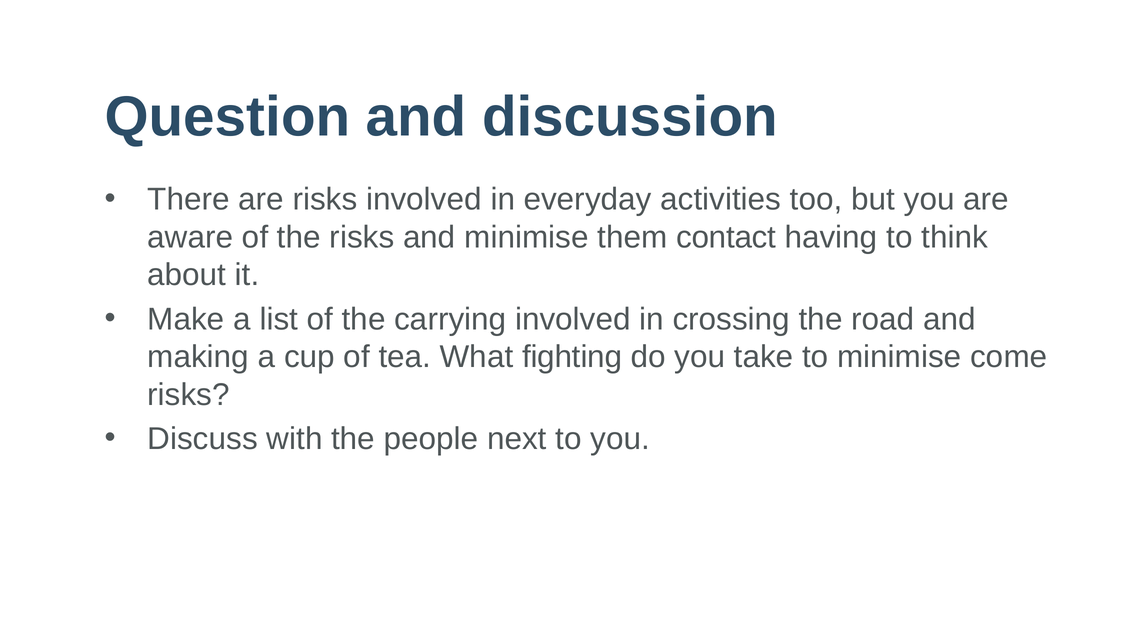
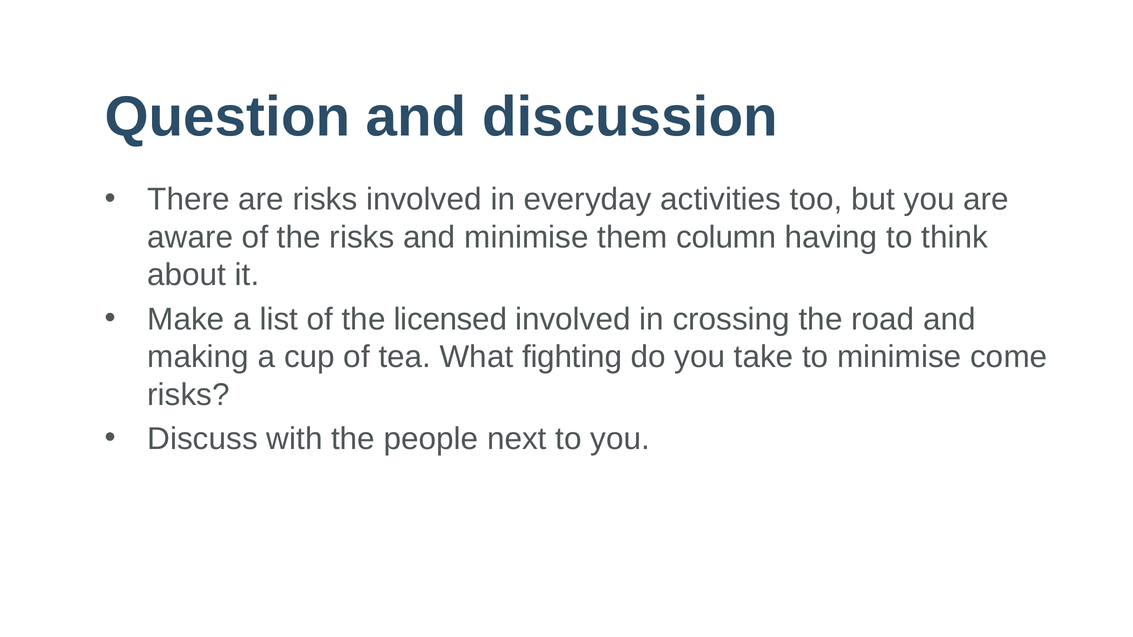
contact: contact -> column (726, 237)
carrying: carrying -> licensed (450, 319)
